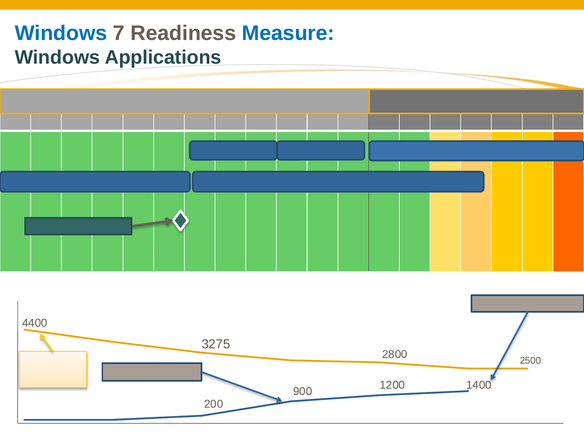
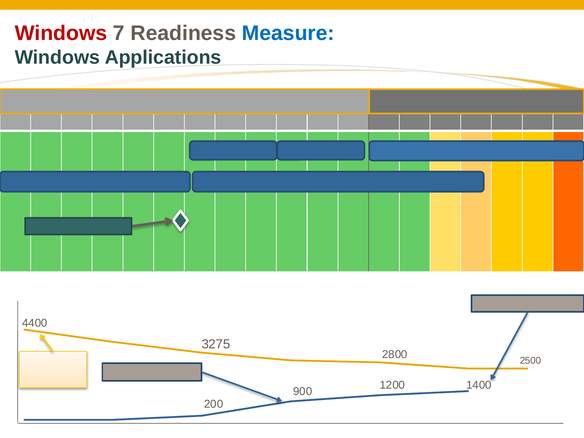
Windows colour: blue -> red (61, 33)
